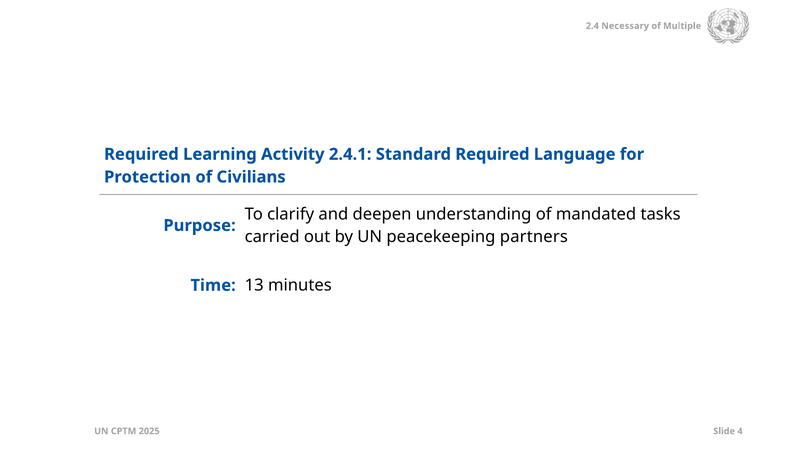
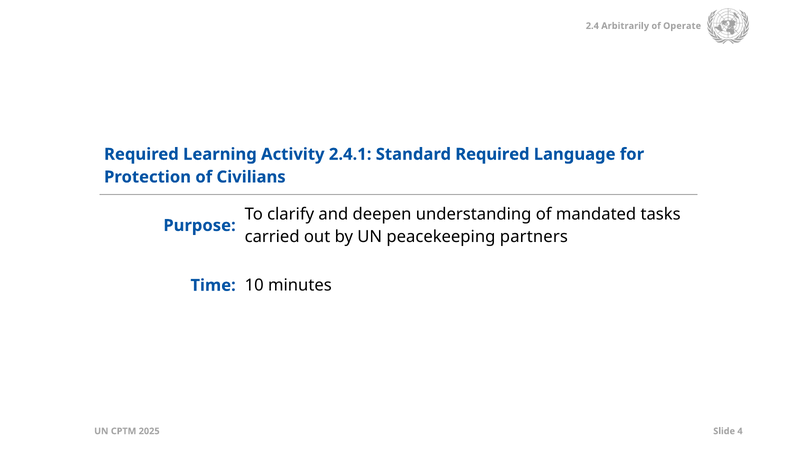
Necessary: Necessary -> Arbitrarily (625, 26)
Multiple: Multiple -> Operate (682, 26)
13: 13 -> 10 (254, 285)
